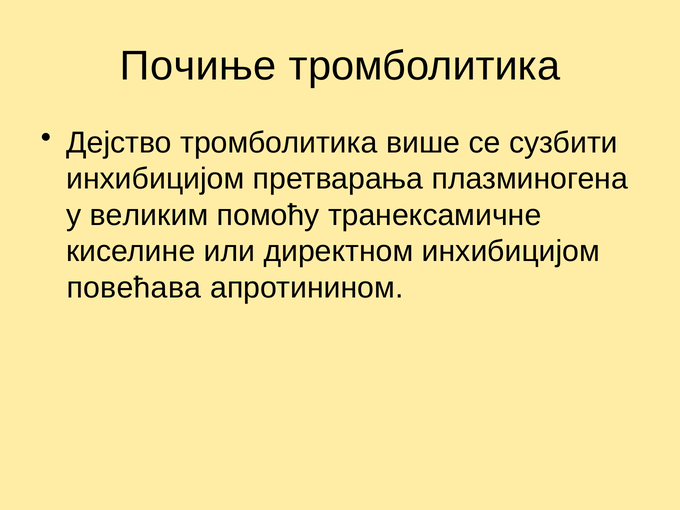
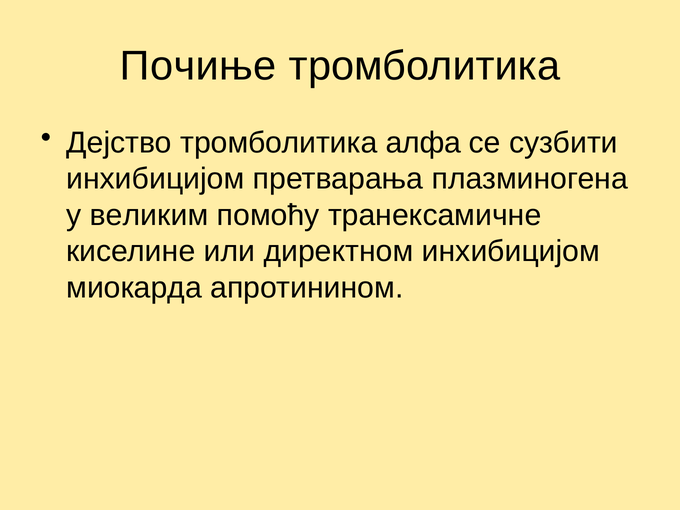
више: више -> алфа (423, 143)
повећава: повећава -> миокарда (134, 288)
